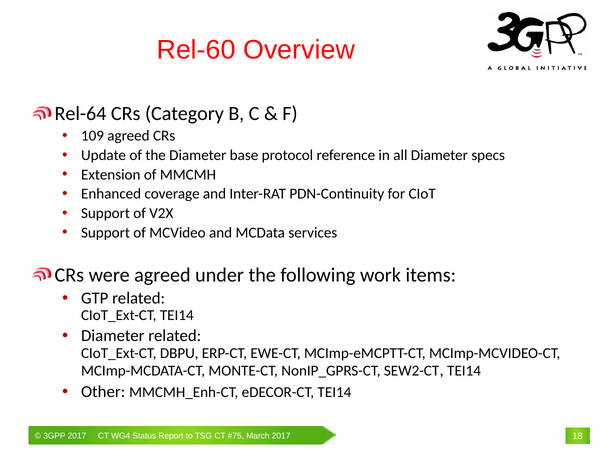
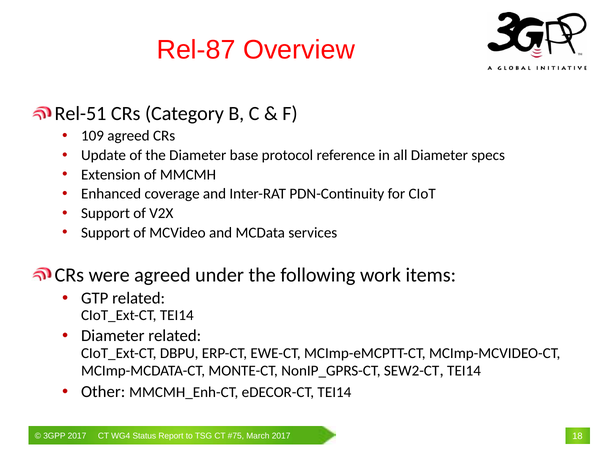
Rel-60: Rel-60 -> Rel-87 (196, 50)
Rel-64: Rel-64 -> Rel-51 (81, 114)
